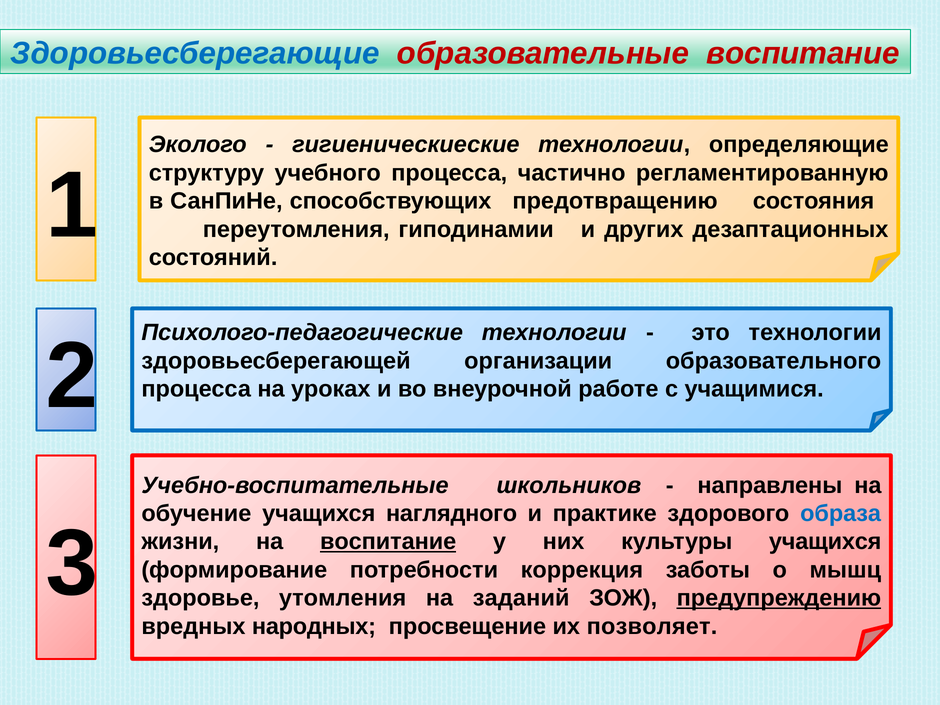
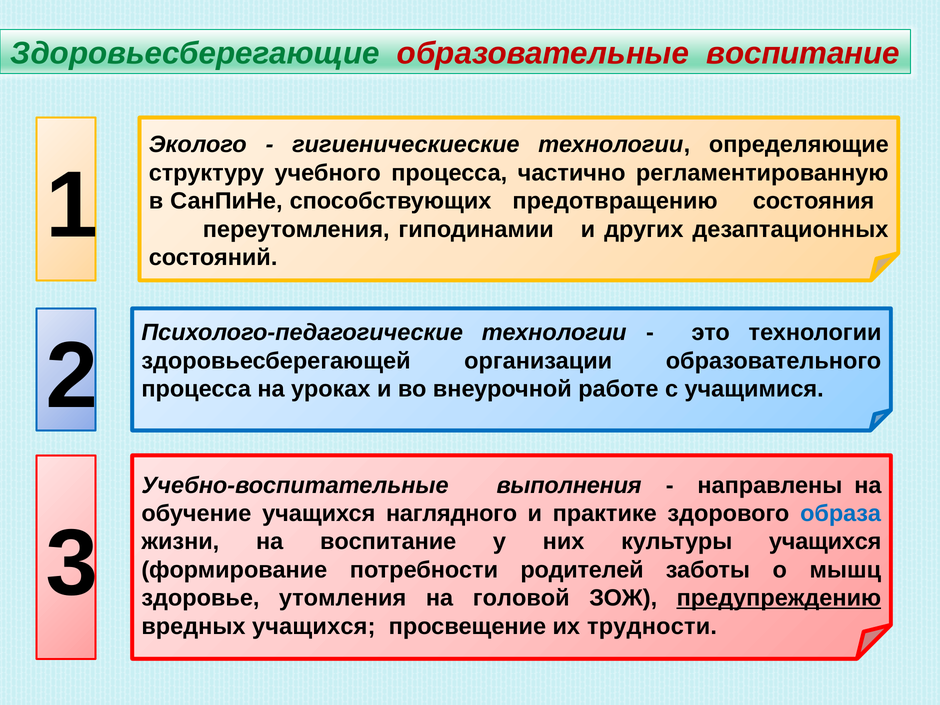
Здоровьесберегающие colour: blue -> green (195, 54)
школьников: школьников -> выполнения (569, 485)
воспитание underline: present -> none (388, 542)
коррекция: коррекция -> родителей (582, 570)
заданий: заданий -> головой (521, 598)
народных: народных -> учащихся (314, 626)
позволяет: позволяет -> трудности (652, 626)
